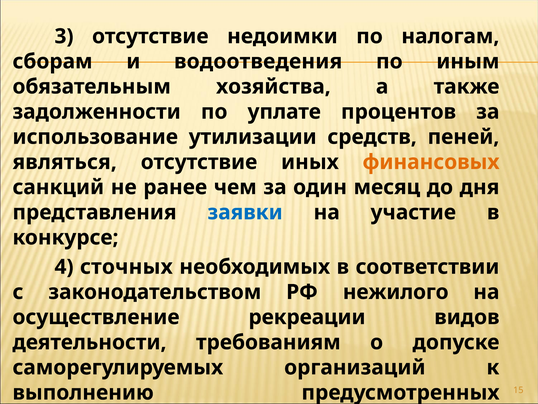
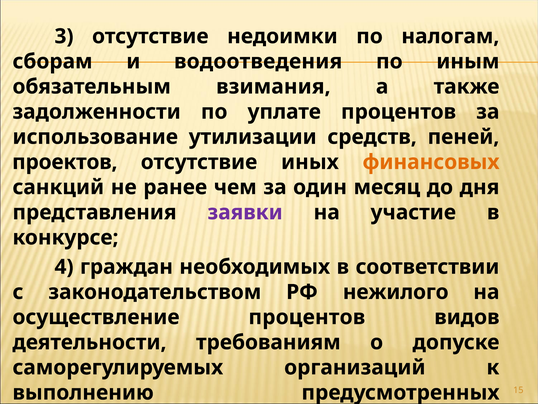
хозяйства: хозяйства -> взимания (273, 87)
являться: являться -> проектов (65, 162)
заявки colour: blue -> purple (245, 212)
сточных: сточных -> граждан (126, 267)
осуществление рекреации: рекреации -> процентов (307, 317)
